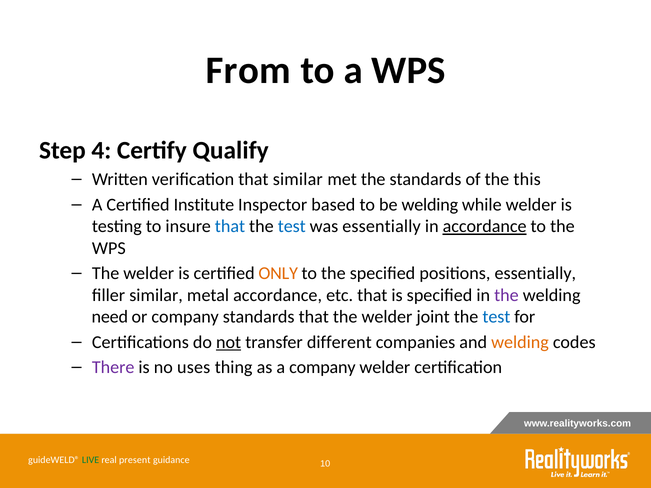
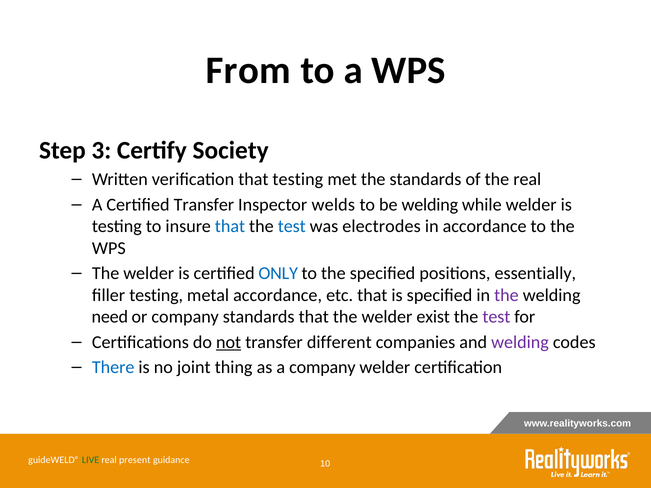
4: 4 -> 3 (101, 150)
Qualify: Qualify -> Society (231, 150)
that similar: similar -> testing (298, 180)
the this: this -> real (527, 180)
Certified Institute: Institute -> Transfer (204, 205)
based: based -> welds (333, 205)
was essentially: essentially -> electrodes (382, 227)
accordance underline: present -> none (485, 227)
ONLY colour: orange -> blue (278, 274)
filler similar: similar -> testing (156, 295)
joint: joint -> exist (433, 317)
test colour: blue -> purple (496, 317)
welding colour: orange -> purple (520, 342)
There colour: purple -> blue (113, 368)
uses: uses -> joint (194, 368)
